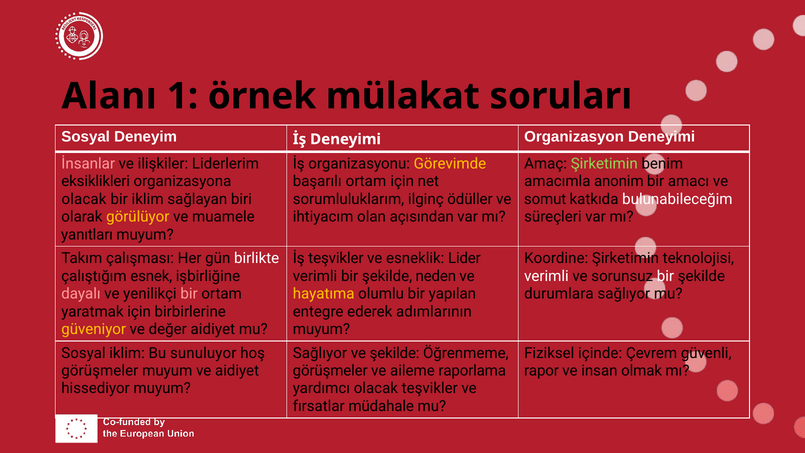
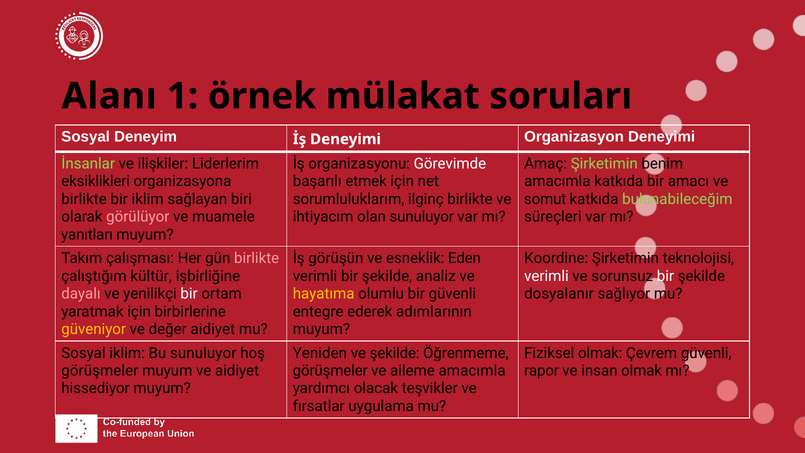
İnsanlar colour: pink -> light green (88, 164)
Görevimde colour: yellow -> white (450, 164)
başarılı ortam: ortam -> etmek (366, 181)
amacımla anonim: anonim -> katkıda (619, 181)
olacak: olacak -> birlikte (84, 199)
ilginç ödüller: ödüller -> birlikte (470, 199)
bulunabileceğim colour: white -> light green (677, 199)
görülüyor colour: yellow -> pink (138, 217)
olan açısından: açısından -> sunuluyor (422, 217)
birlikte colour: white -> pink (257, 258)
İş teşvikler: teşvikler -> görüşün (336, 258)
Lider: Lider -> Eden (464, 258)
esnek: esnek -> kültür (151, 276)
neden: neden -> analiz (436, 276)
bir colour: pink -> white (189, 294)
bir yapılan: yapılan -> güvenli (452, 294)
durumlara: durumlara -> dosyalanır (559, 294)
Sağlıyor: Sağlıyor -> Yeniden (320, 353)
Fiziksel içinde: içinde -> olmak (600, 353)
aileme raporlama: raporlama -> amacımla (472, 371)
müdahale: müdahale -> uygulama (381, 406)
